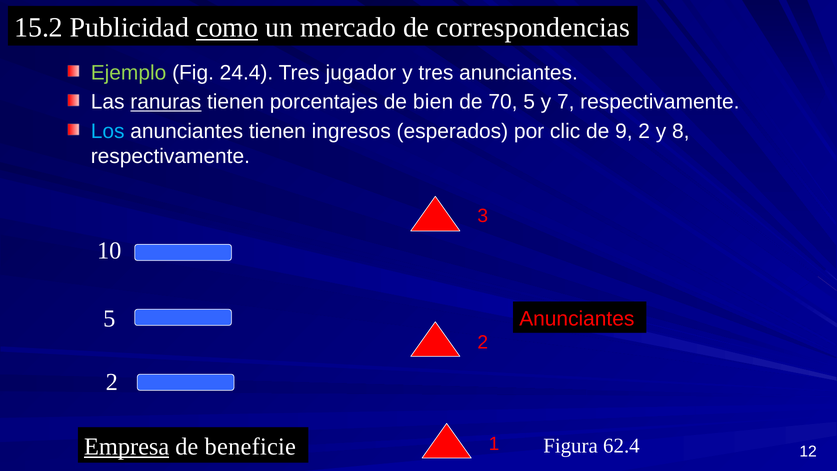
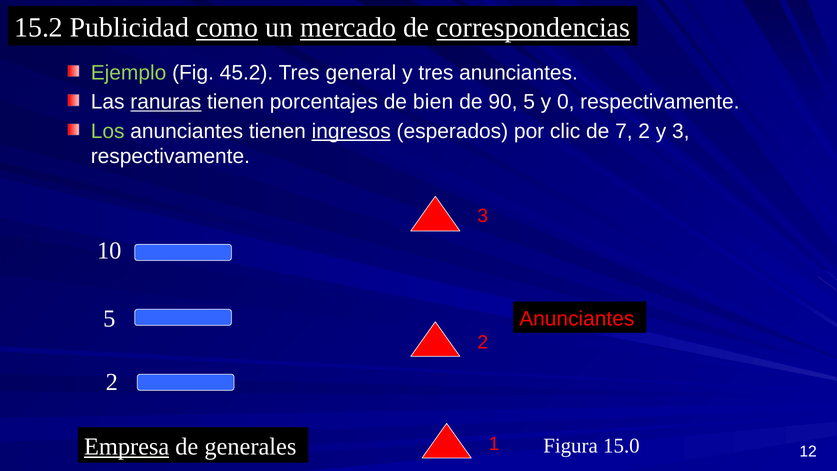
mercado underline: none -> present (348, 28)
correspondencias underline: none -> present (533, 28)
24.4: 24.4 -> 45.2 (246, 73)
jugador: jugador -> general (361, 73)
70: 70 -> 90 (503, 102)
7: 7 -> 0 (566, 102)
Los colour: light blue -> light green (108, 131)
ingresos underline: none -> present (351, 131)
9: 9 -> 7 (624, 131)
y 8: 8 -> 3 (681, 131)
beneficie: beneficie -> generales (250, 446)
62.4: 62.4 -> 15.0 (621, 446)
